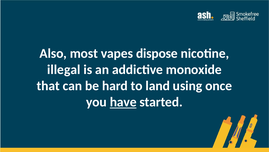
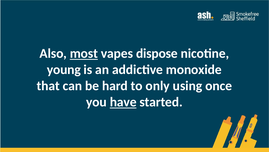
most underline: none -> present (84, 53)
illegal: illegal -> young (64, 69)
land: land -> only (158, 86)
